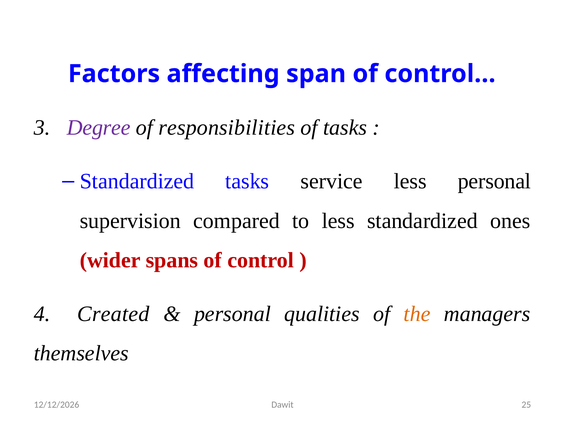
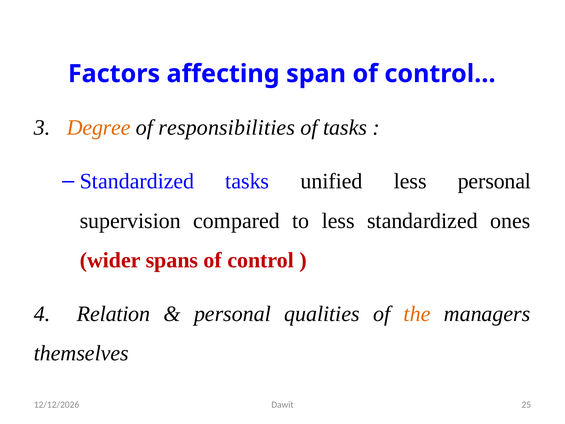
Degree colour: purple -> orange (99, 128)
service: service -> unified (332, 181)
Created: Created -> Relation (114, 314)
